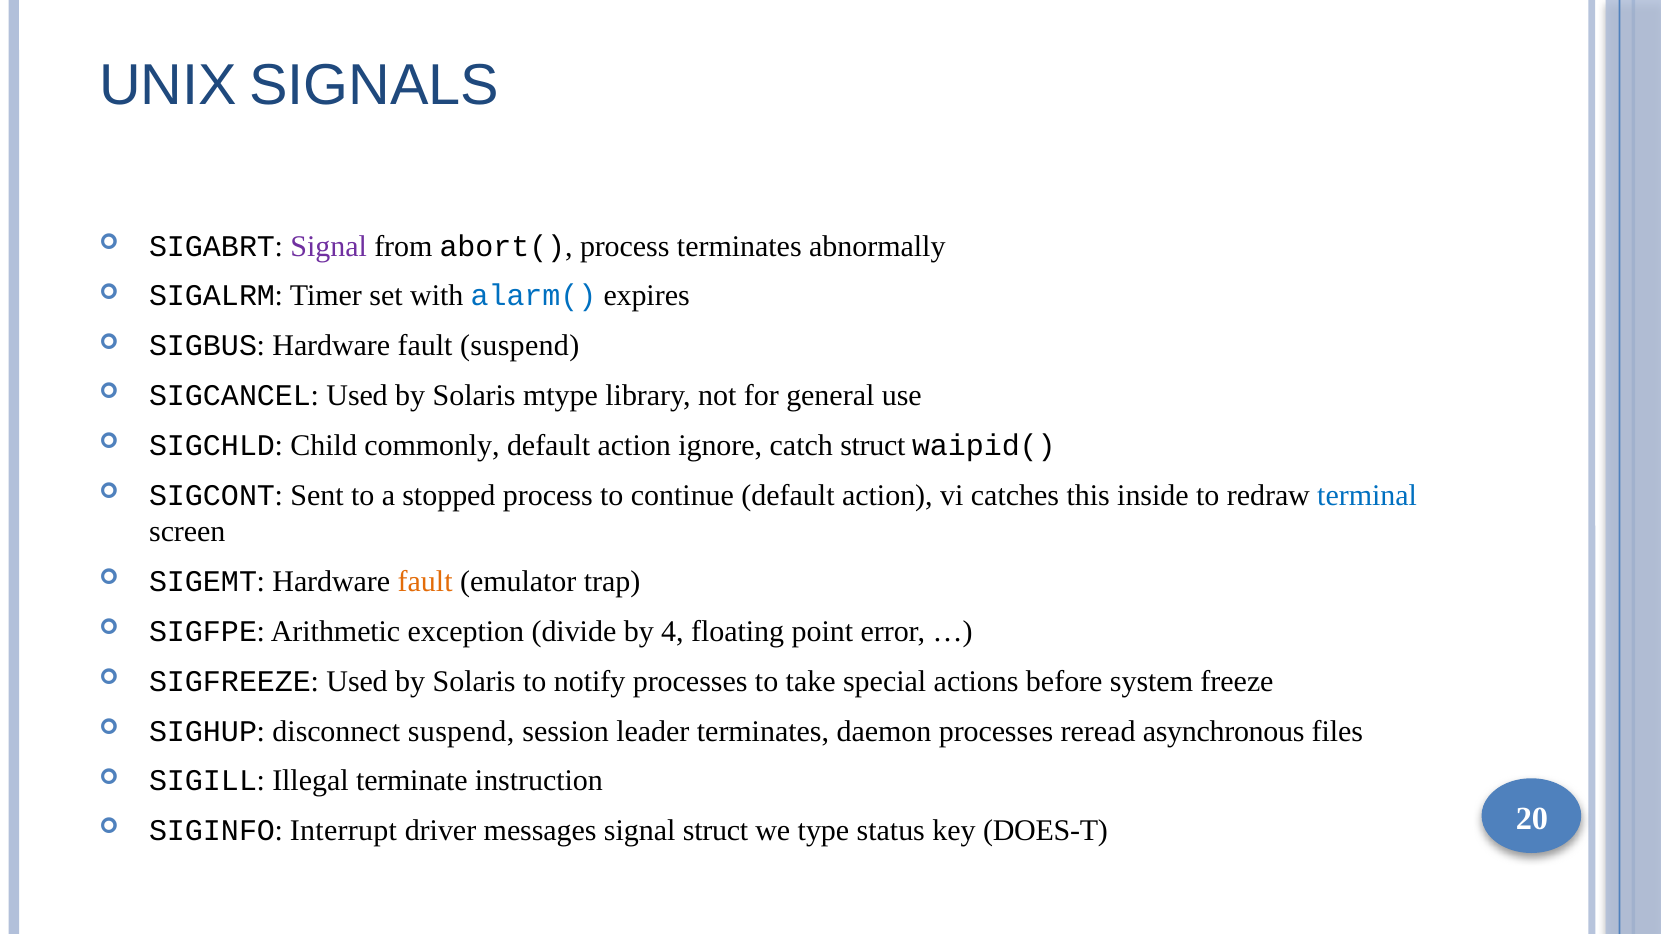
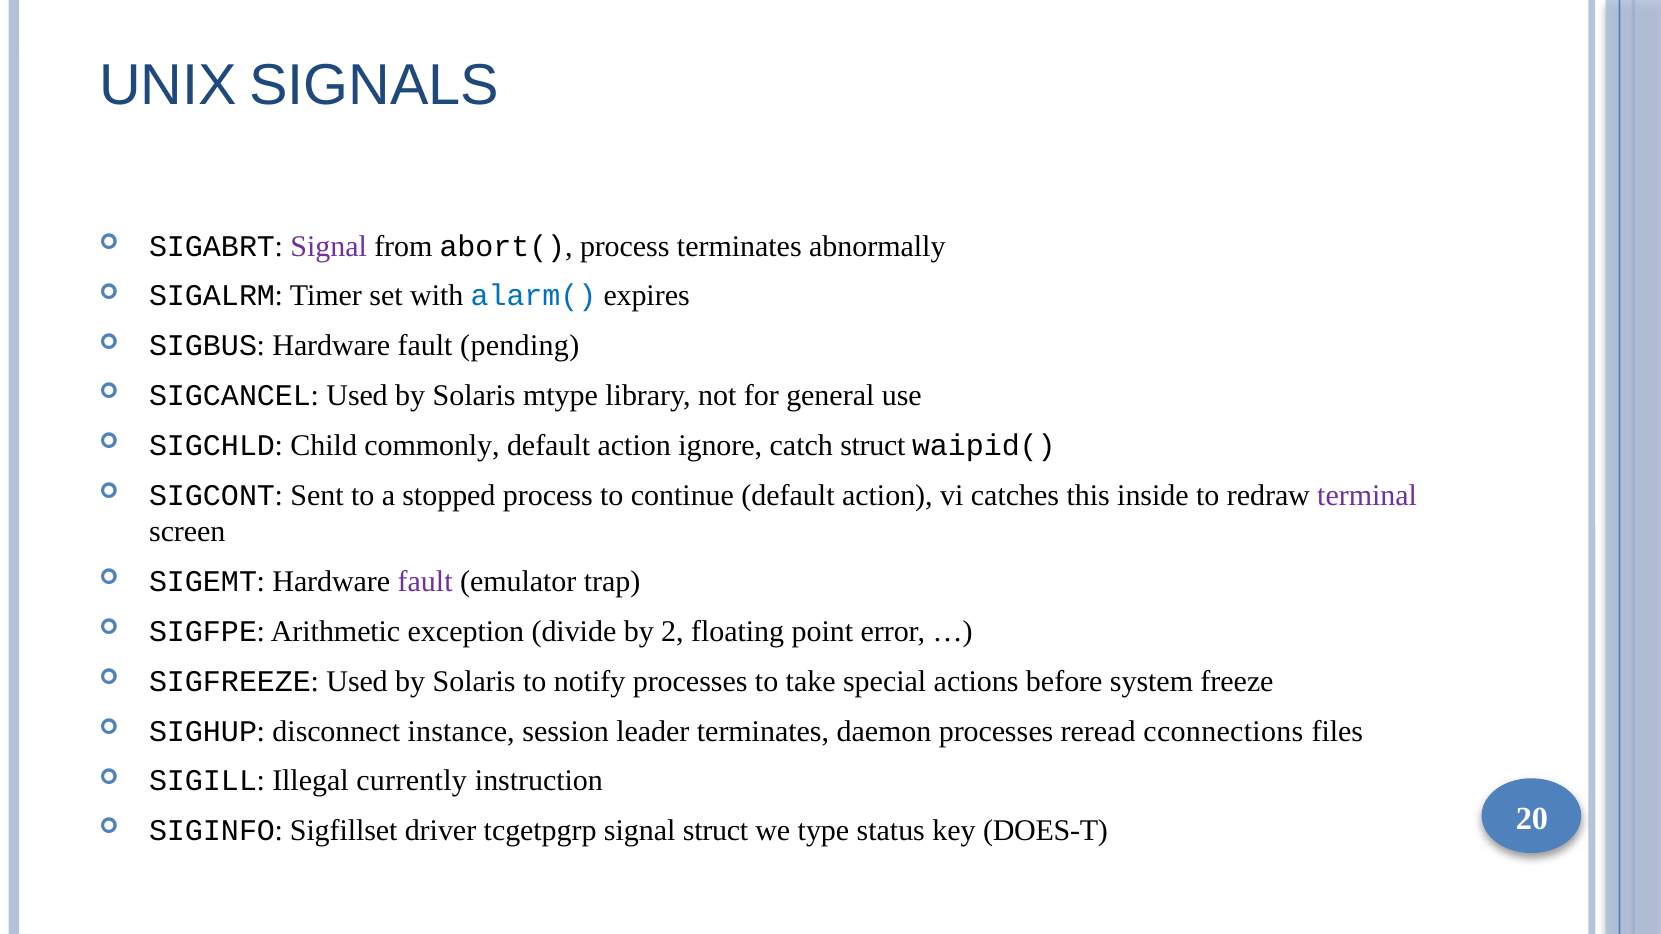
fault suspend: suspend -> pending (520, 346)
terminal colour: blue -> purple (1367, 496)
fault colour: orange -> purple (425, 582)
4: 4 -> 2 (672, 632)
disconnect suspend: suspend -> instance (461, 731)
asynchronous: asynchronous -> cconnections (1223, 731)
terminate: terminate -> currently (412, 781)
Interrupt: Interrupt -> Sigfillset (344, 831)
messages: messages -> tcgetpgrp (540, 831)
